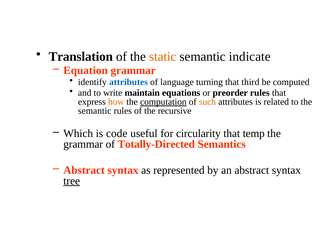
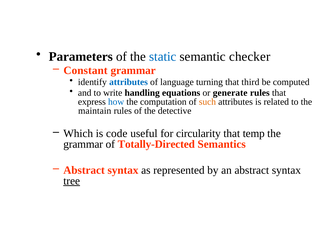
Translation: Translation -> Parameters (81, 56)
static colour: orange -> blue (163, 56)
indicate: indicate -> checker (250, 56)
Equation: Equation -> Constant (86, 70)
maintain: maintain -> handling (142, 93)
preorder: preorder -> generate (230, 93)
how colour: orange -> blue (116, 102)
computation underline: present -> none (163, 102)
semantic: semantic -> maintain (95, 111)
recursive: recursive -> detective (175, 111)
